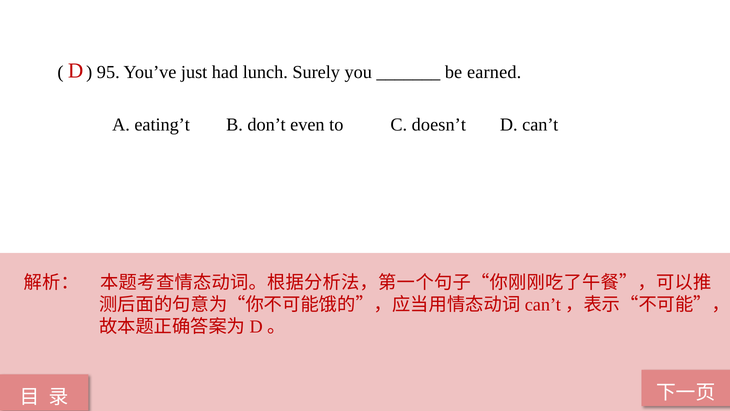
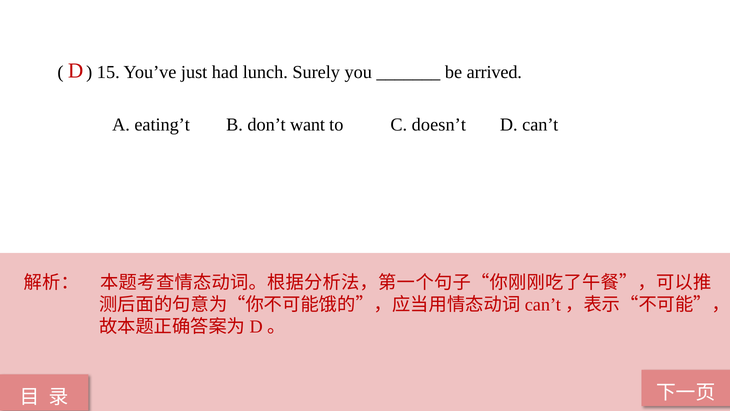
95: 95 -> 15 (108, 72)
earned: earned -> arrived (494, 72)
even: even -> want (307, 125)
